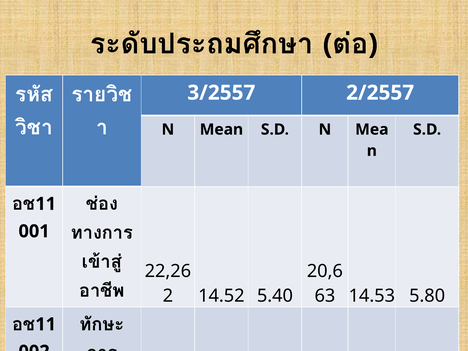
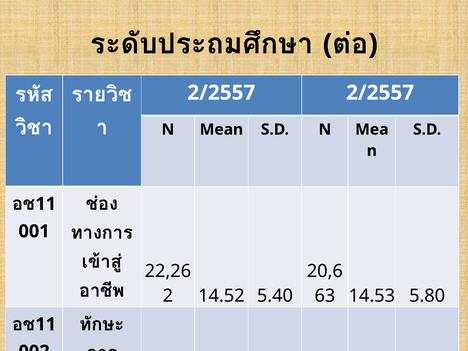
3/2557: 3/2557 -> 2/2557 (221, 93)
